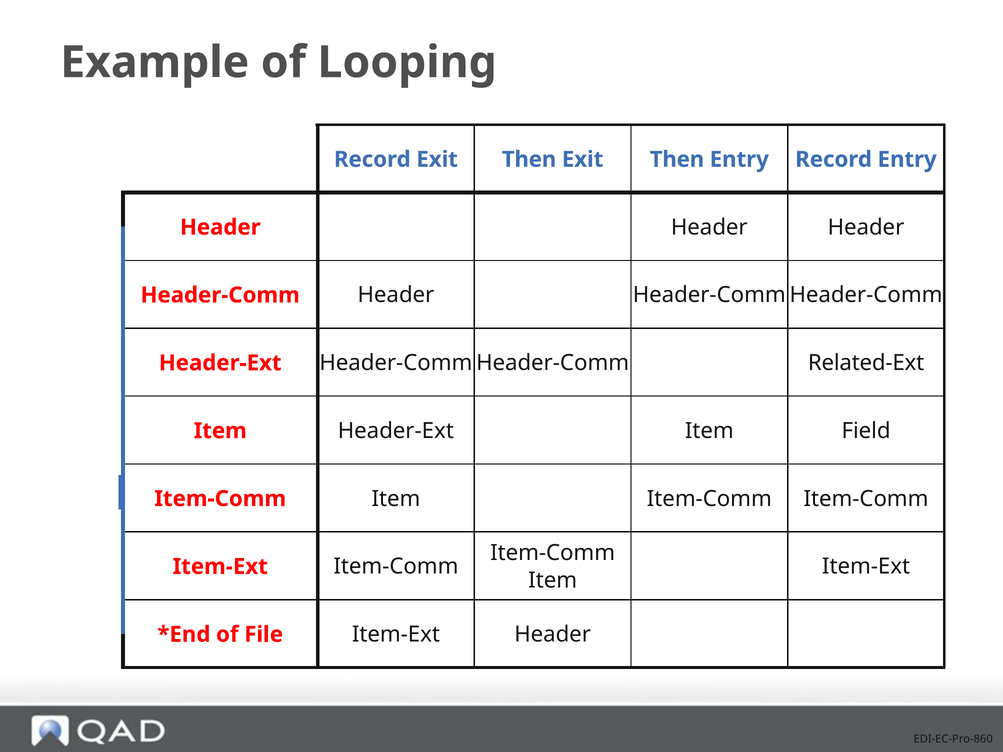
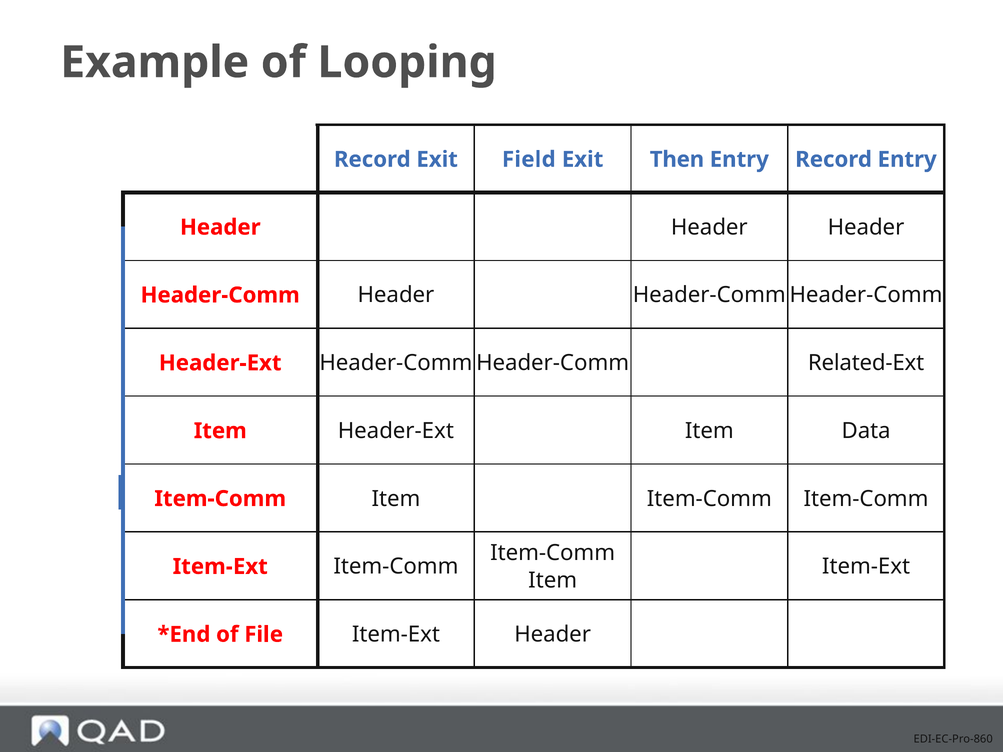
Record Exit Then: Then -> Field (529, 159)
Field: Field -> Data (866, 431)
